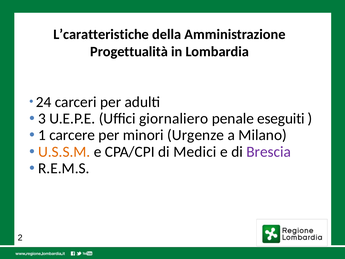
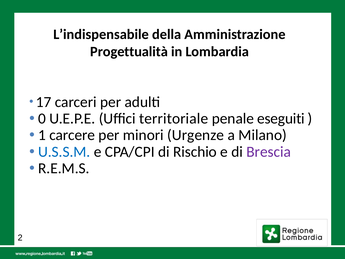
L’caratteristiche: L’caratteristiche -> L’indispensabile (101, 34)
24: 24 -> 17 (44, 102)
3: 3 -> 0 (42, 118)
giornaliero: giornaliero -> territoriale (174, 118)
U.S.S.M colour: orange -> blue (64, 152)
Medici: Medici -> Rischio (195, 152)
